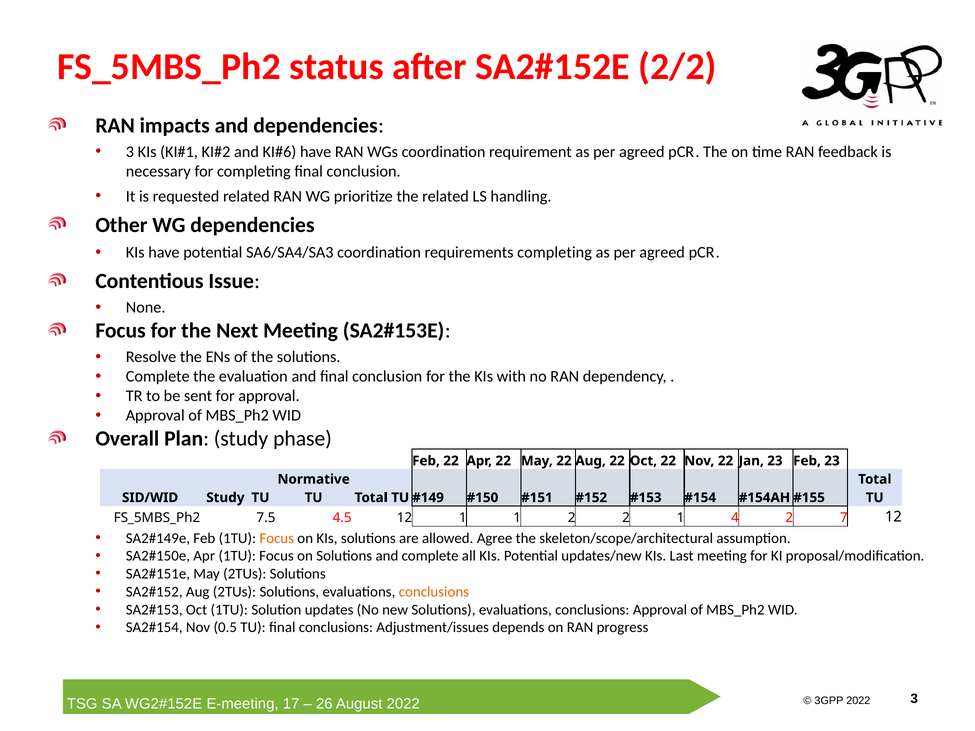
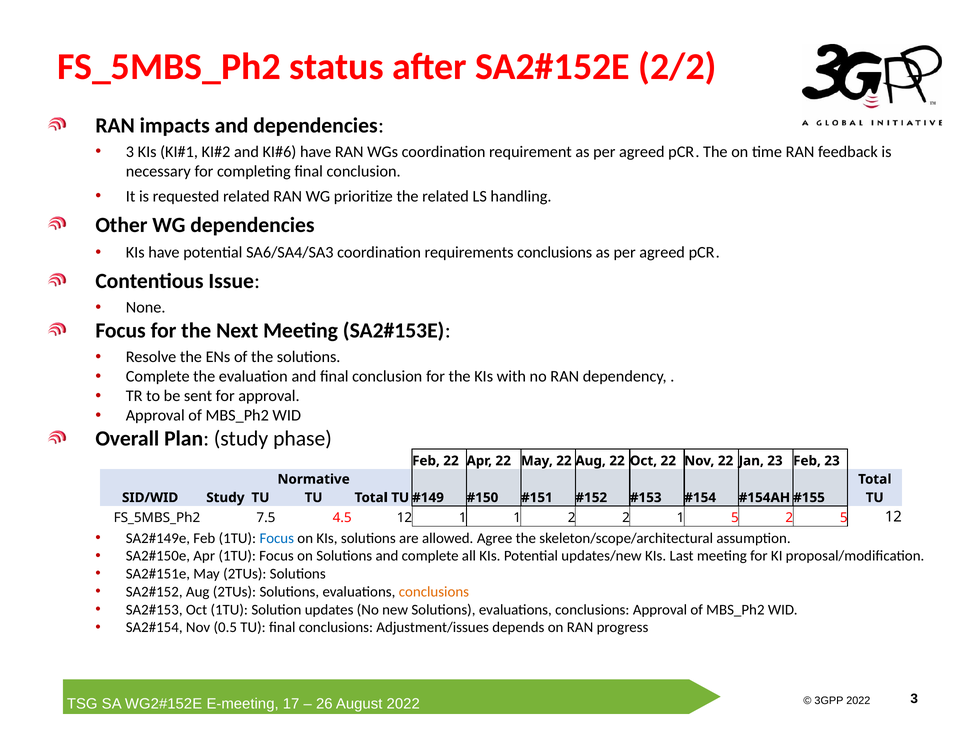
requirements completing: completing -> conclusions (555, 253)
1 4: 4 -> 5 (735, 518)
2 7: 7 -> 5 (844, 518)
Focus colour: orange -> blue (277, 538)
